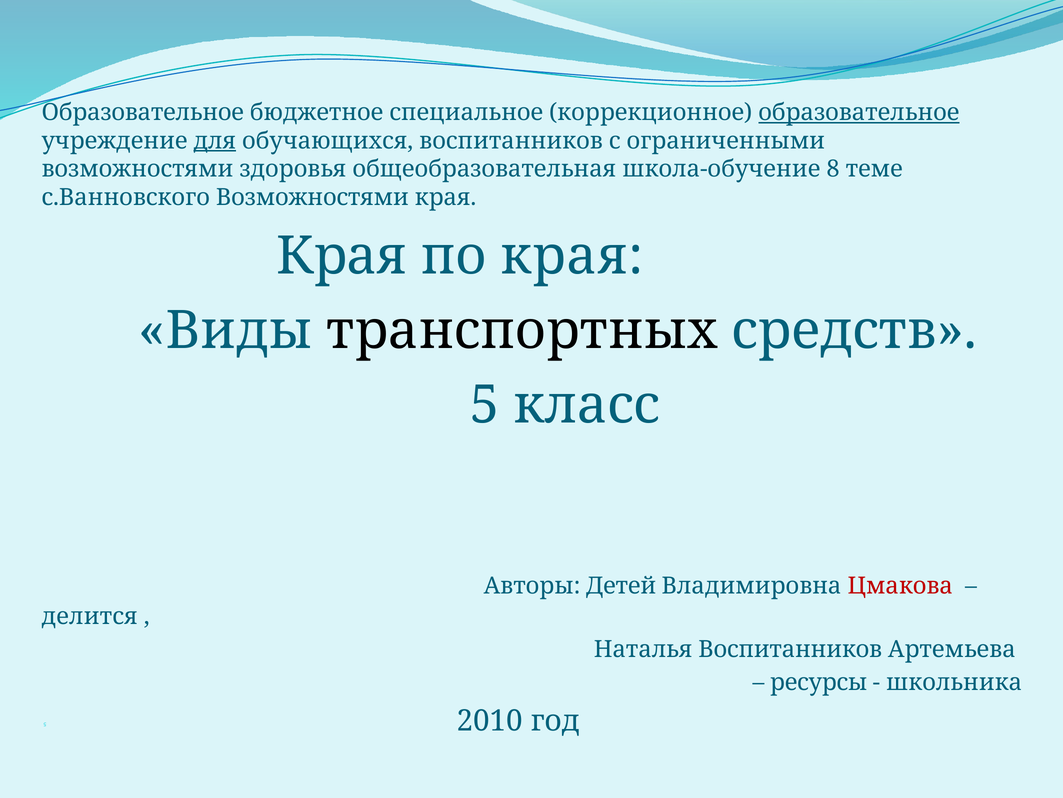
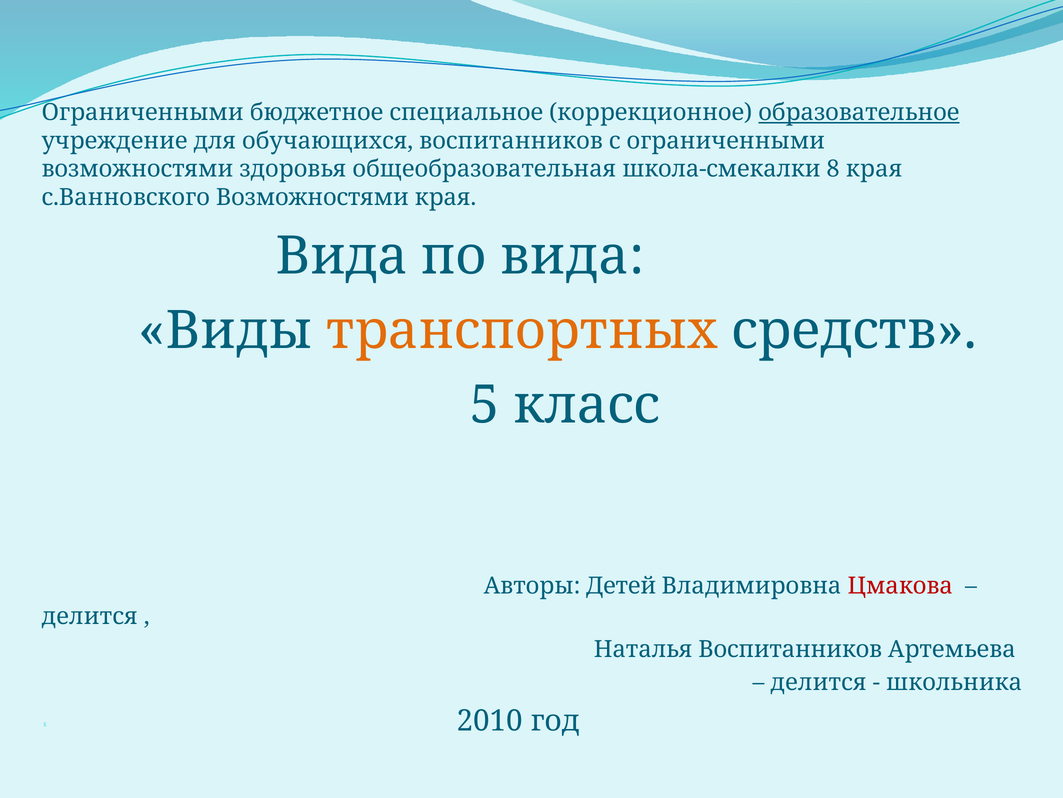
Образовательное: Образовательное -> Ограниченными (143, 112)
для underline: present -> none (215, 141)
школа-обучение: школа-обучение -> школа-смекалки (721, 169)
8 теме: теме -> края (874, 169)
Края: Края -> Вида (342, 256)
по края: края -> вида (572, 256)
транспортных colour: black -> orange (522, 330)
ресурсы: ресурсы -> делится (818, 682)
